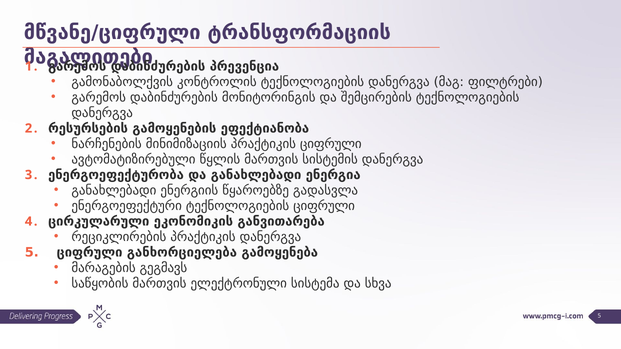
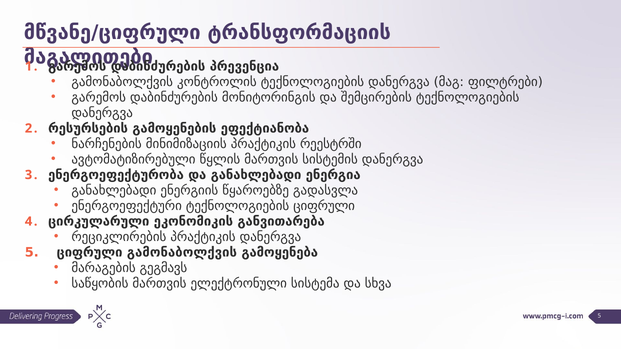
პრაქტიკის ციფრული: ციფრული -> რეესტრში (331, 144)
ციფრული განხორციელება: განხორციელება -> გამონაბოლქვის (182, 253)
